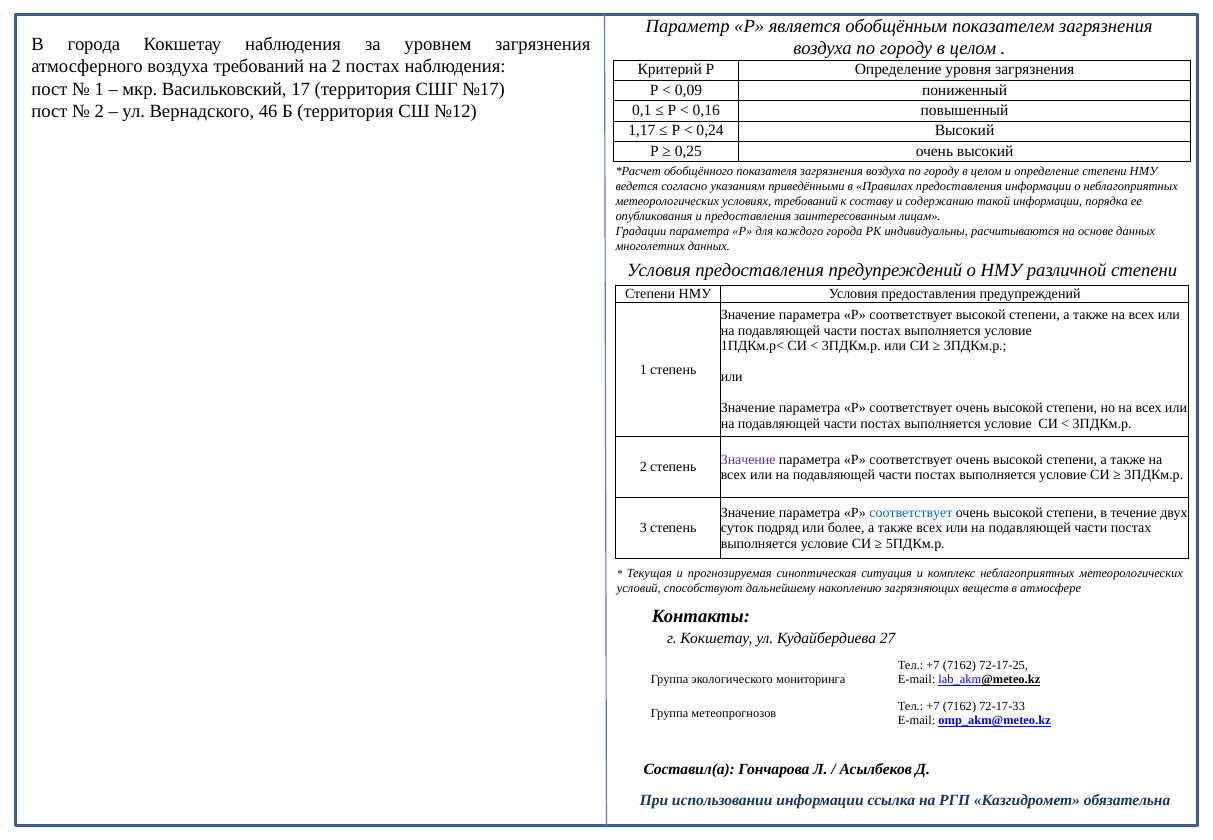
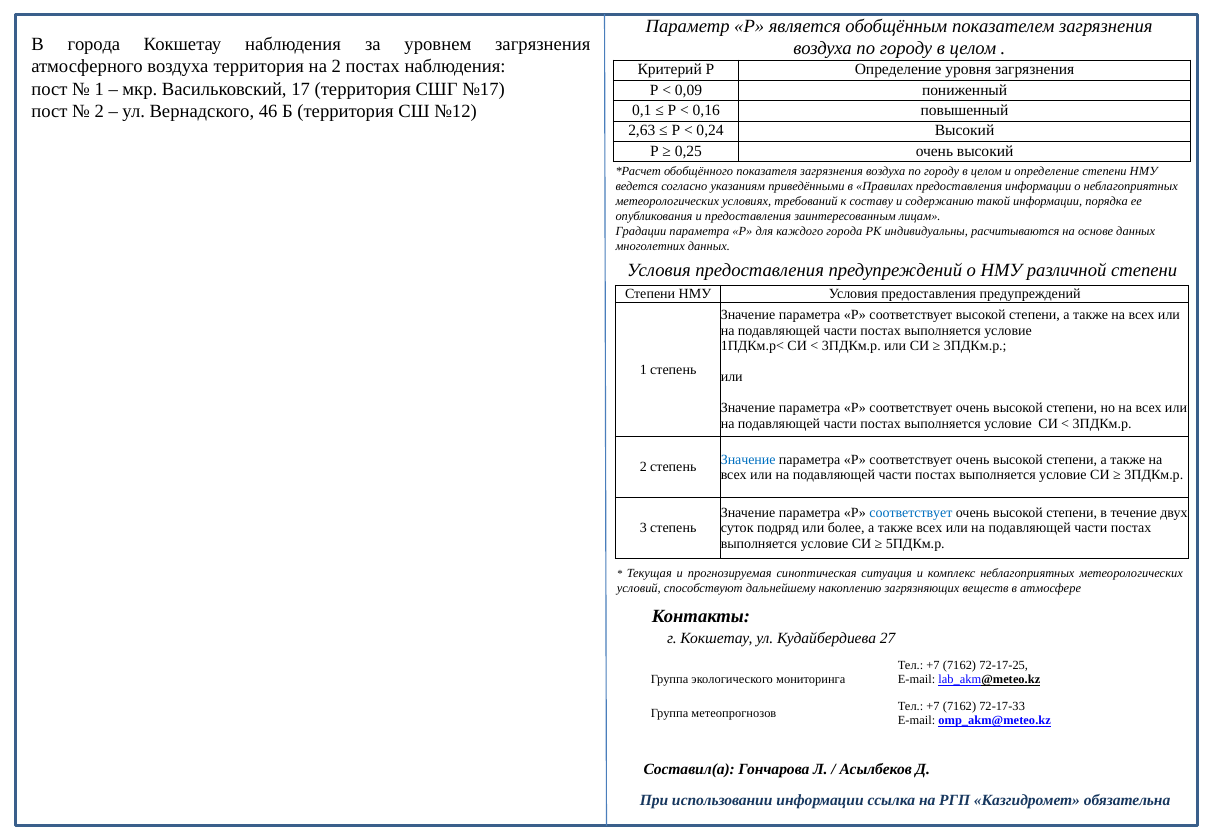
воздуха требований: требований -> территория (259, 67)
1,17: 1,17 -> 2,63 (642, 131)
Значение colour: purple -> blue (748, 459)
